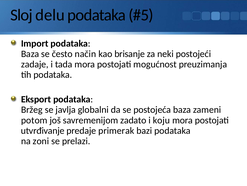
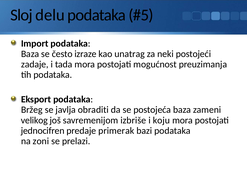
način: način -> izraze (86, 54)
brisanje: brisanje -> unatrag (130, 54)
globalni: globalni -> obraditi (93, 109)
potom: potom -> velikog (34, 120)
zadato: zadato -> izbriše (133, 120)
utvrđivanje: utvrđivanje -> jednocifren (43, 130)
